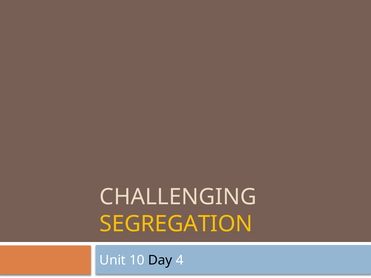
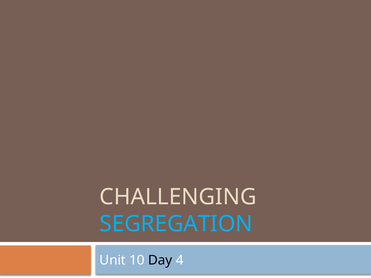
SEGREGATION colour: yellow -> light blue (176, 224)
